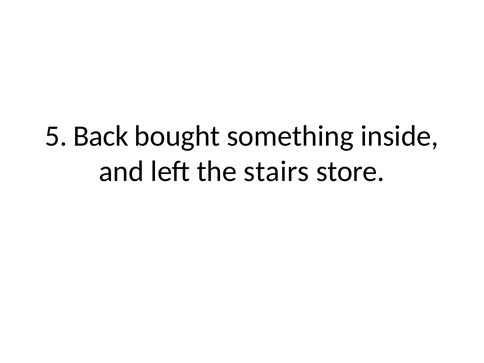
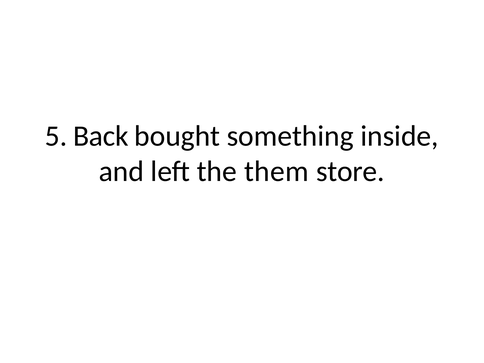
stairs: stairs -> them (276, 172)
